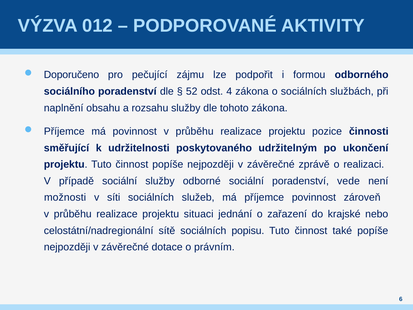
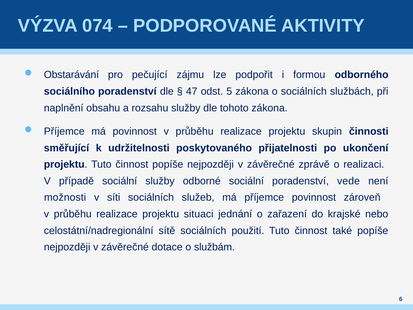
012: 012 -> 074 (97, 26)
Doporučeno: Doporučeno -> Obstarávání (71, 75)
52: 52 -> 47 (192, 91)
4: 4 -> 5 (229, 91)
pozice: pozice -> skupin (327, 131)
udržitelným: udržitelným -> přijatelnosti (288, 148)
popisu: popisu -> použití (248, 230)
právním: právním -> službám (214, 247)
